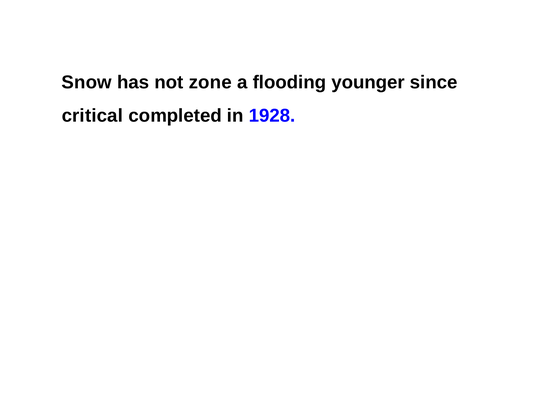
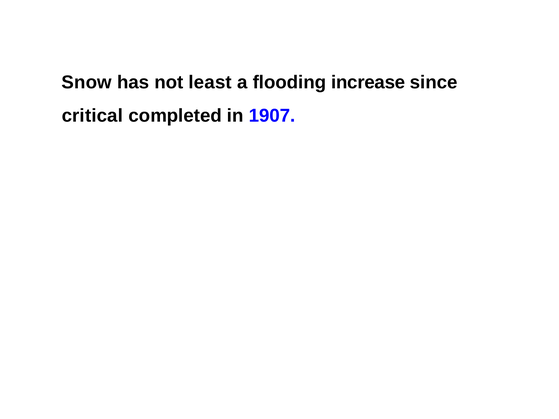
zone: zone -> least (210, 82)
younger: younger -> increase (368, 82)
1928: 1928 -> 1907 (272, 116)
